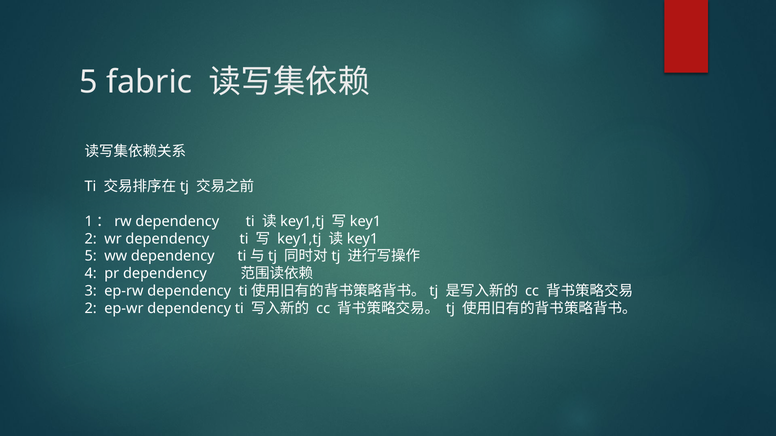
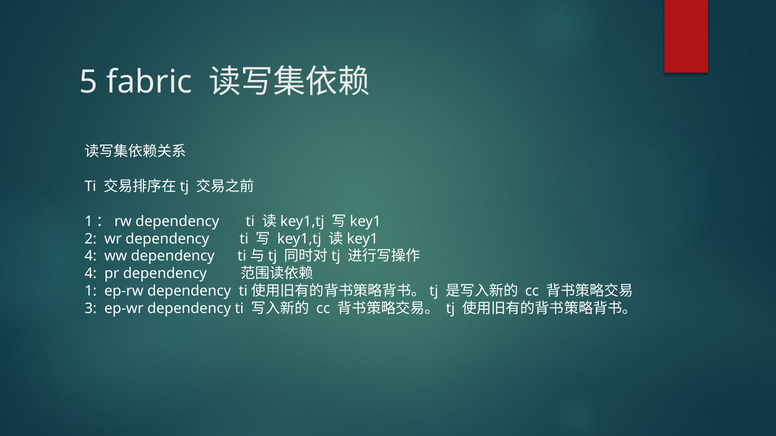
5: 5 -> 4 (91, 256)
3: 3 -> 1 (91, 291)
2: 2 -> 3 (91, 309)
